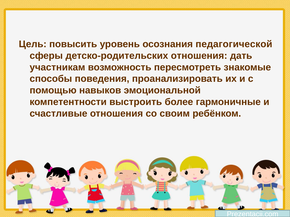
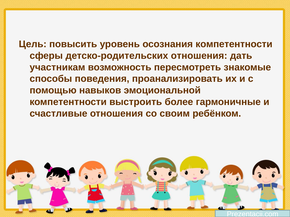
осознания педагогической: педагогической -> компетентности (234, 44)
